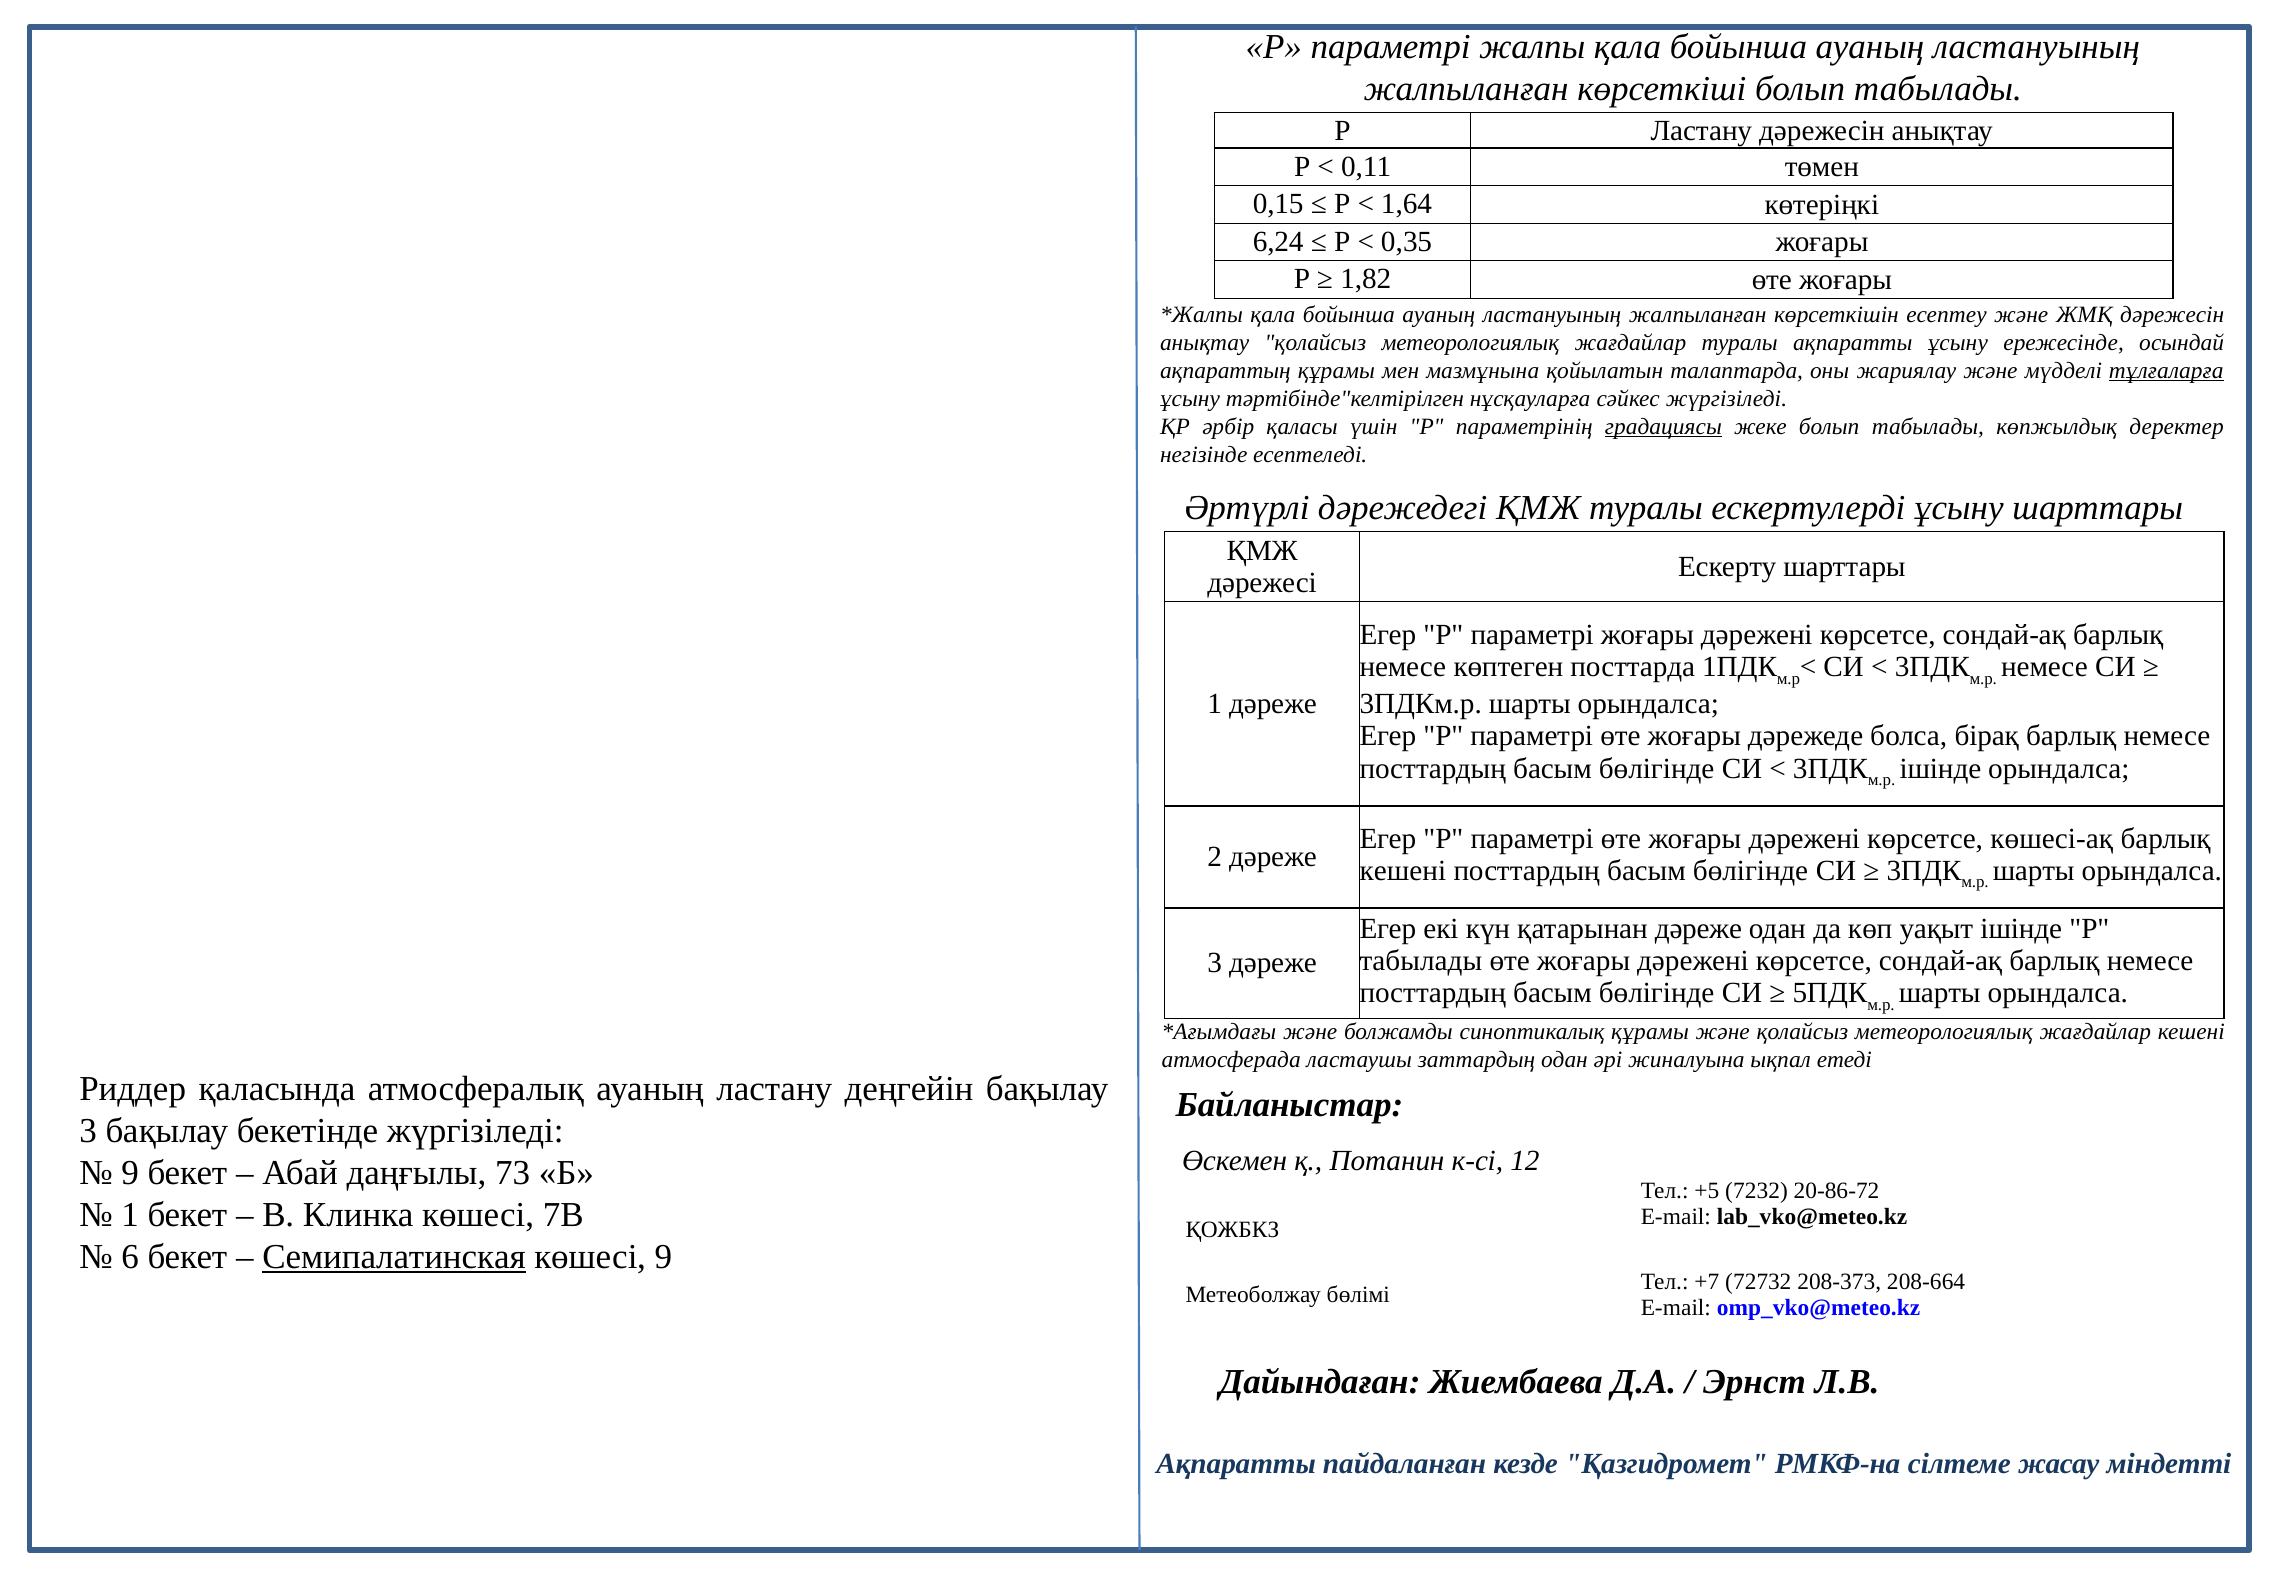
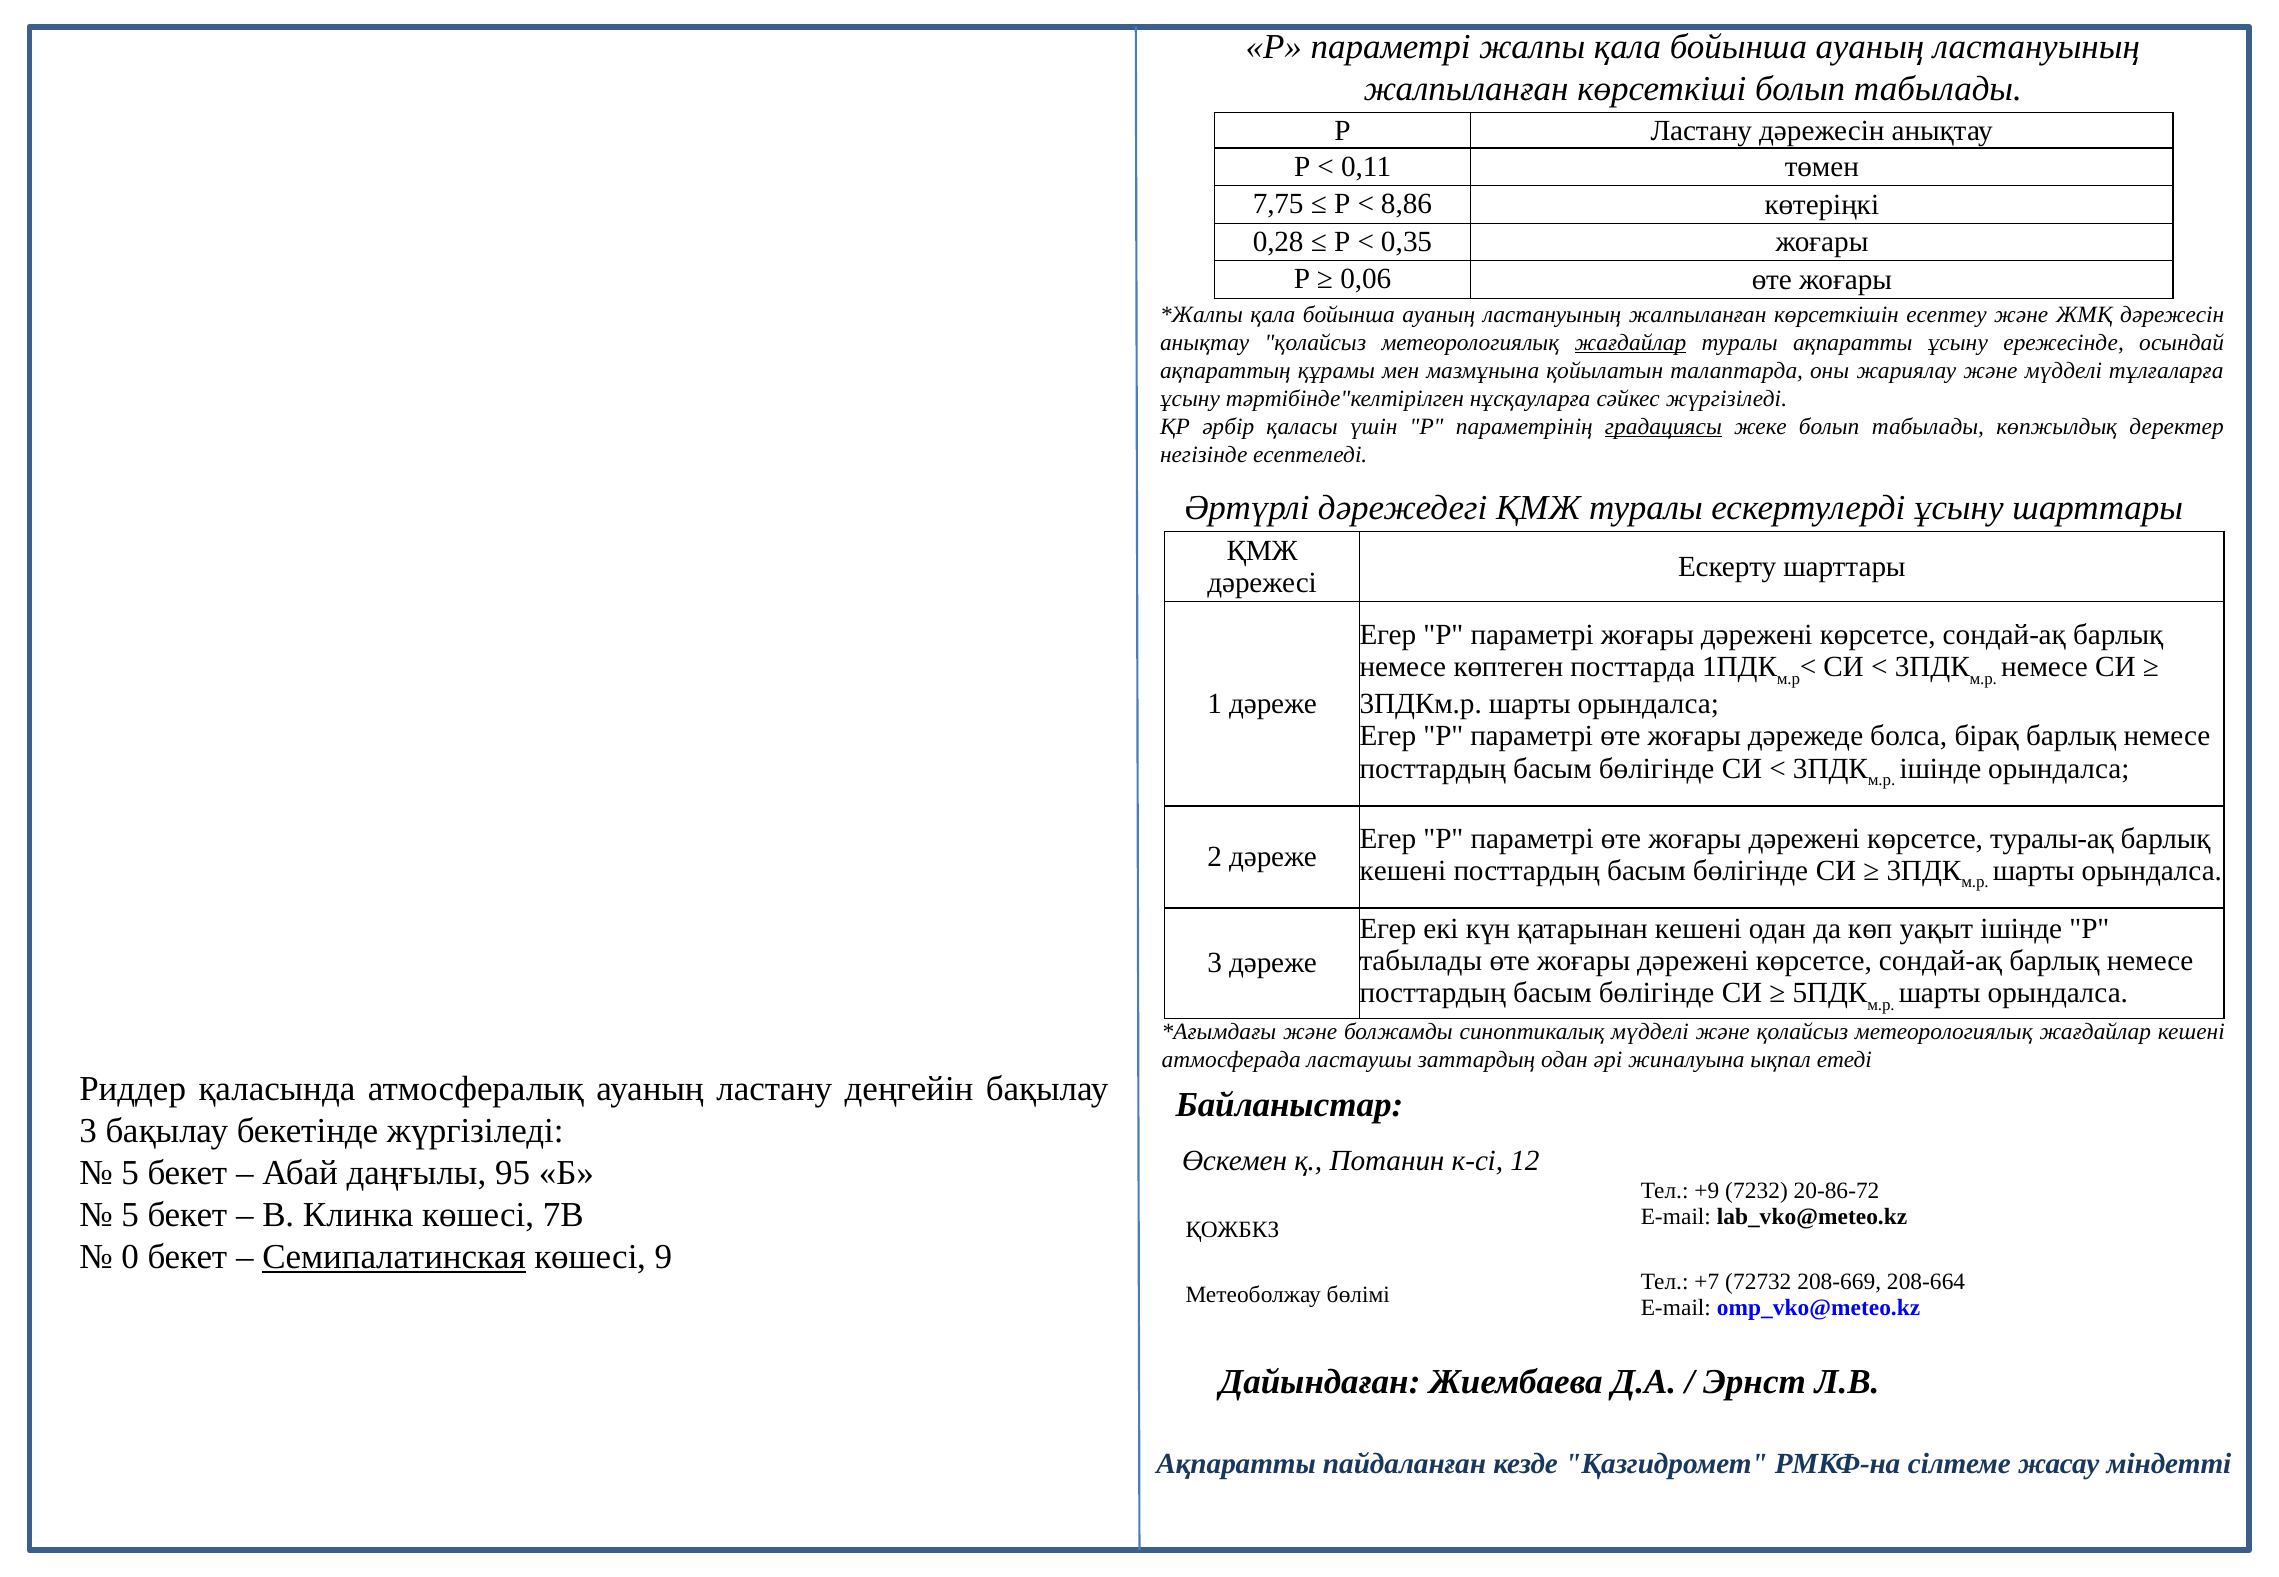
0,15: 0,15 -> 7,75 (1278, 204)
1,64: 1,64 -> 8,86 (1407, 204)
6,24: 6,24 -> 0,28 (1278, 242)
1,82: 1,82 -> 0,06 (1366, 279)
жағдайлар underline: none -> present (1630, 343)
тұлғаларға underline: present -> none (2166, 371)
көшесі-ақ: көшесі-ақ -> туралы-ақ (2052, 839)
қатарынан дәреже: дәреже -> кешені (1698, 929)
синоптикалық құрамы: құрамы -> мүдделі (1650, 1032)
9: 9 -> 5 (130, 1173)
73: 73 -> 95 (513, 1173)
+5: +5 -> +9 (1707, 1192)
1: 1 -> 5 (130, 1215)
6: 6 -> 0 (130, 1257)
208-373: 208-373 -> 208-669 (1839, 1283)
